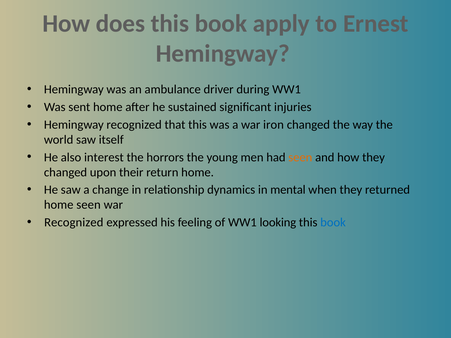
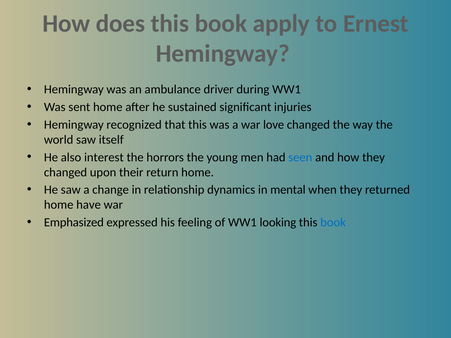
iron: iron -> love (274, 125)
seen colour: orange -> blue (300, 157)
home seen: seen -> have (89, 205)
Recognized: Recognized -> Emphasized (74, 223)
